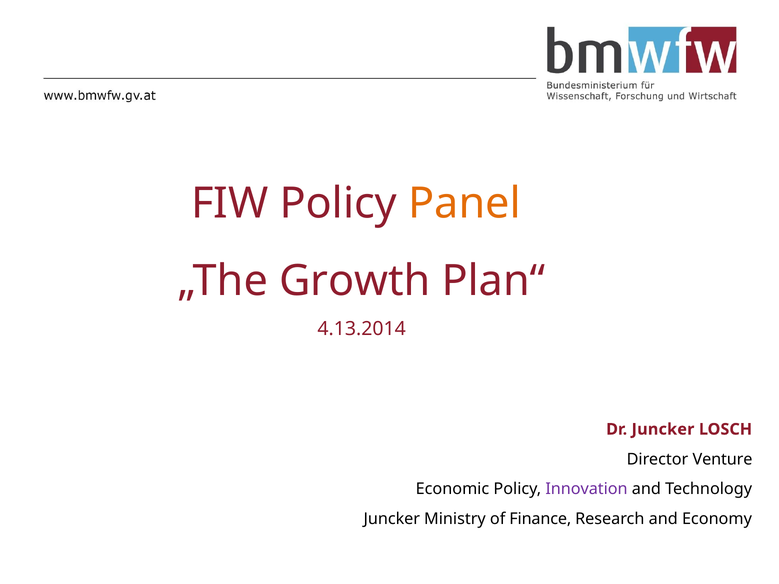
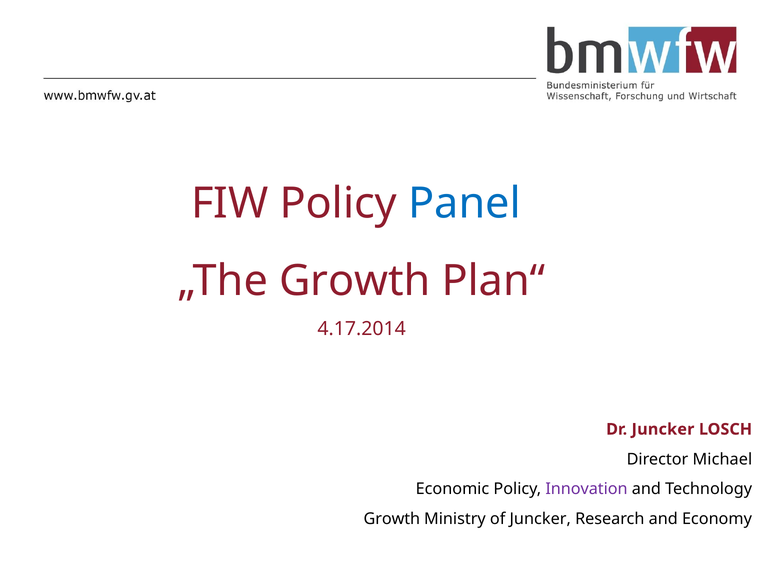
Panel colour: orange -> blue (465, 203)
4.13.2014: 4.13.2014 -> 4.17.2014 (362, 329)
Venture: Venture -> Michael (722, 459)
Juncker: Juncker -> Growth (392, 519)
of Finance: Finance -> Juncker (540, 519)
